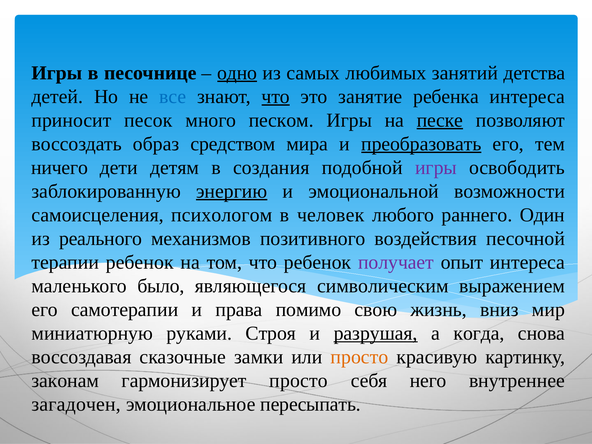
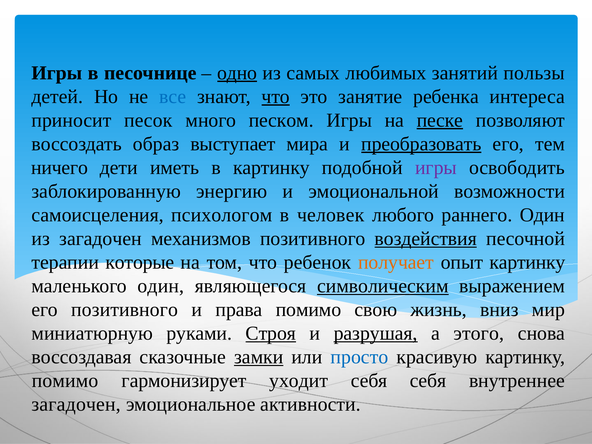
детства: детства -> пользы (534, 73)
средством: средством -> выступает (233, 144)
детям: детям -> иметь (175, 168)
в создания: создания -> картинку (271, 168)
энергию underline: present -> none (232, 191)
из реального: реального -> загадочен (100, 239)
воздействия underline: none -> present (426, 239)
терапии ребенок: ребенок -> которые (140, 262)
получает colour: purple -> orange (396, 262)
опыт интереса: интереса -> картинку (527, 262)
маленького было: было -> один (161, 286)
символическим underline: none -> present (383, 286)
его самотерапии: самотерапии -> позитивного (125, 310)
Строя underline: none -> present (271, 333)
когда: когда -> этого (479, 333)
замки underline: none -> present (259, 357)
просто colour: orange -> blue (359, 357)
законам: законам -> помимо (65, 381)
гармонизирует просто: просто -> уходит (299, 381)
себя него: него -> себя (428, 381)
пересыпать: пересыпать -> активности (310, 404)
